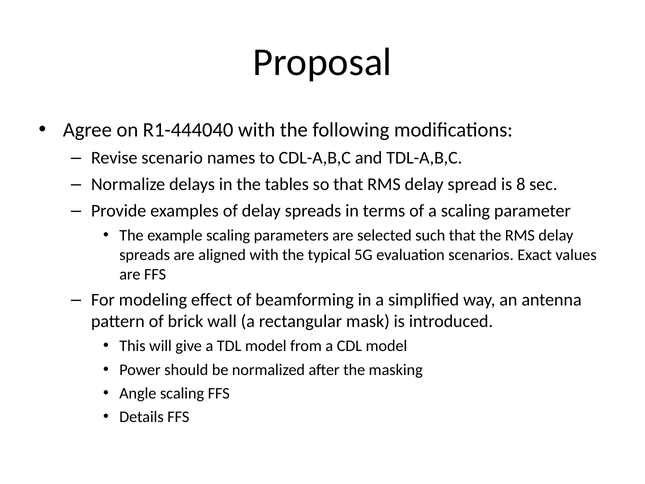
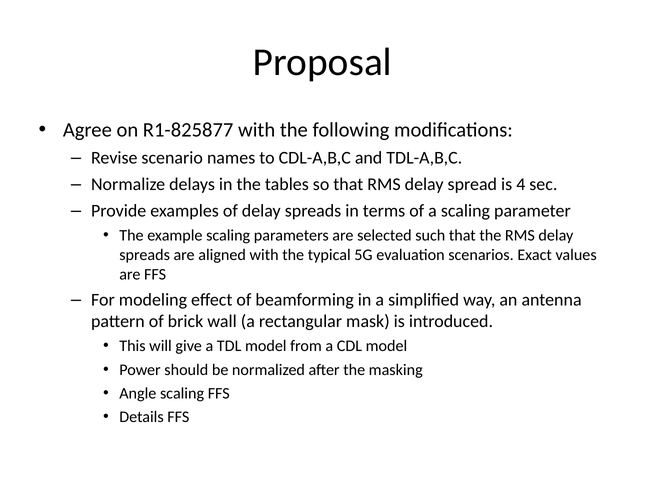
R1-444040: R1-444040 -> R1-825877 (188, 130)
8: 8 -> 4 (521, 184)
